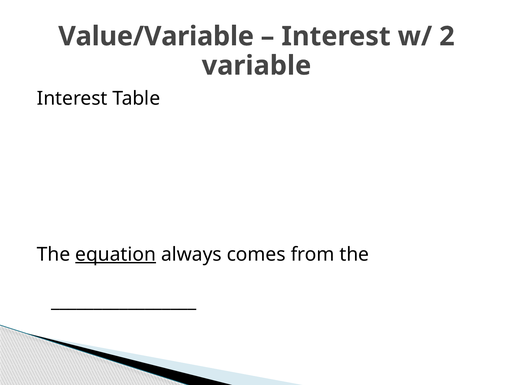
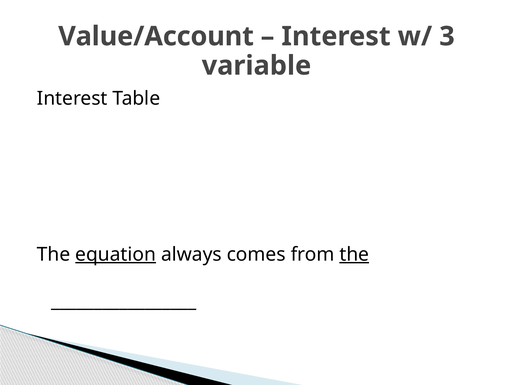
Value/Variable: Value/Variable -> Value/Account (156, 36)
2: 2 -> 3 (447, 36)
the underline: none -> present (354, 254)
